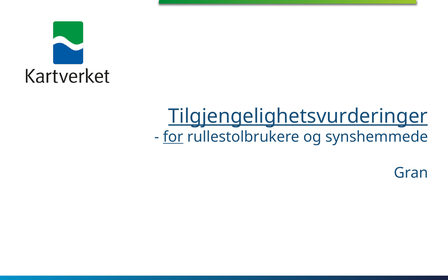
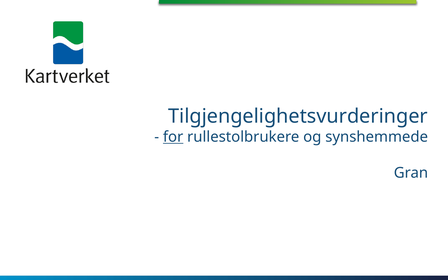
Tilgjengelighetsvurderinger underline: present -> none (298, 116)
